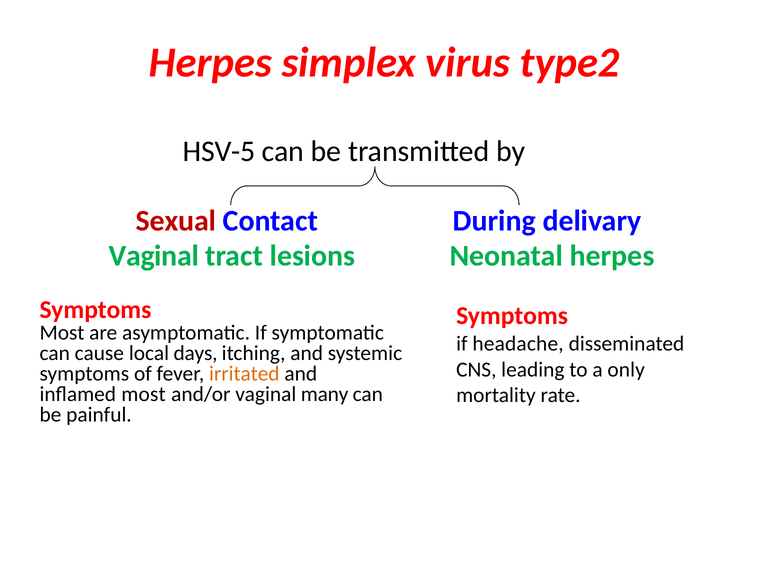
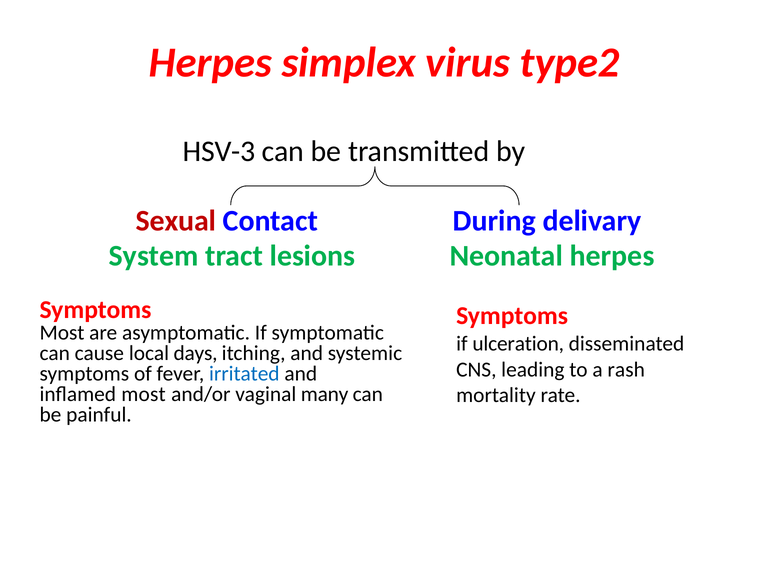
HSV-5: HSV-5 -> HSV-3 (219, 152)
Vaginal: Vaginal -> System (154, 256)
headache: headache -> ulceration (518, 344)
only: only -> rash (626, 369)
irritated colour: orange -> blue (244, 374)
